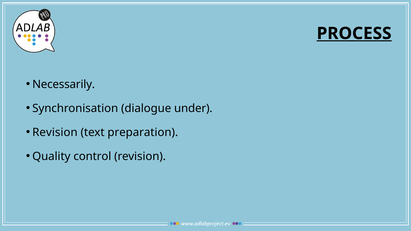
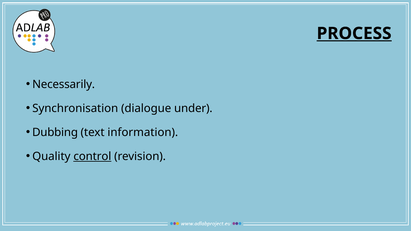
Revision: Revision -> Dubbing (55, 132)
preparation: preparation -> information (143, 132)
control underline: none -> present (92, 157)
